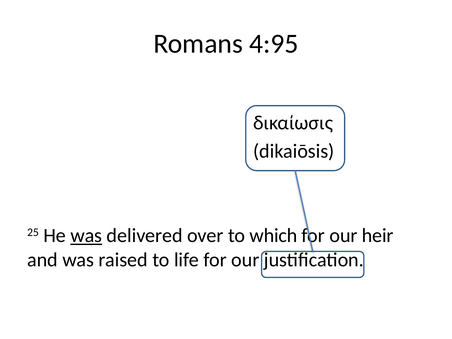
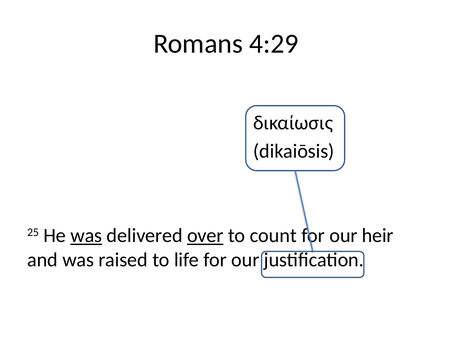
4:95: 4:95 -> 4:29 (274, 44)
over underline: none -> present (205, 236)
which: which -> count (273, 236)
